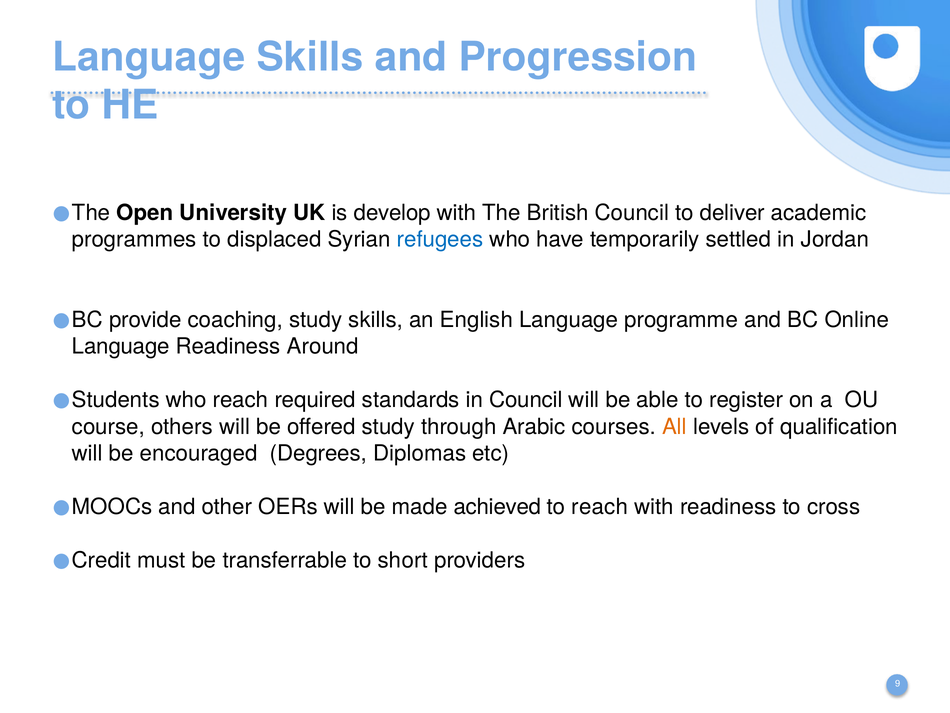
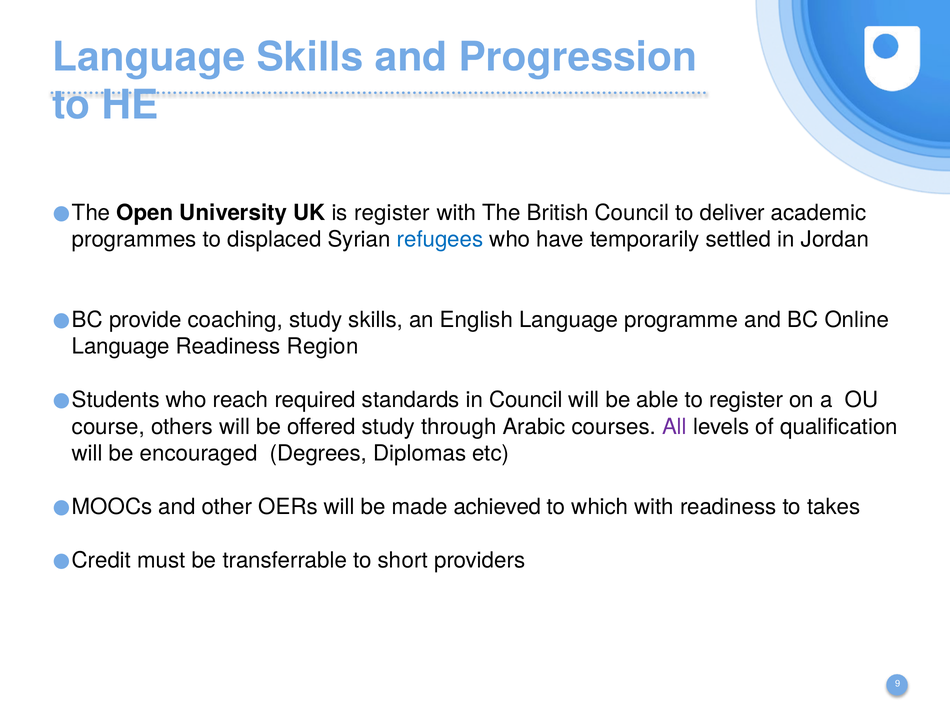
is develop: develop -> register (392, 213)
Around: Around -> Region (323, 346)
All colour: orange -> purple (675, 427)
to reach: reach -> which (600, 507)
cross: cross -> takes (834, 507)
